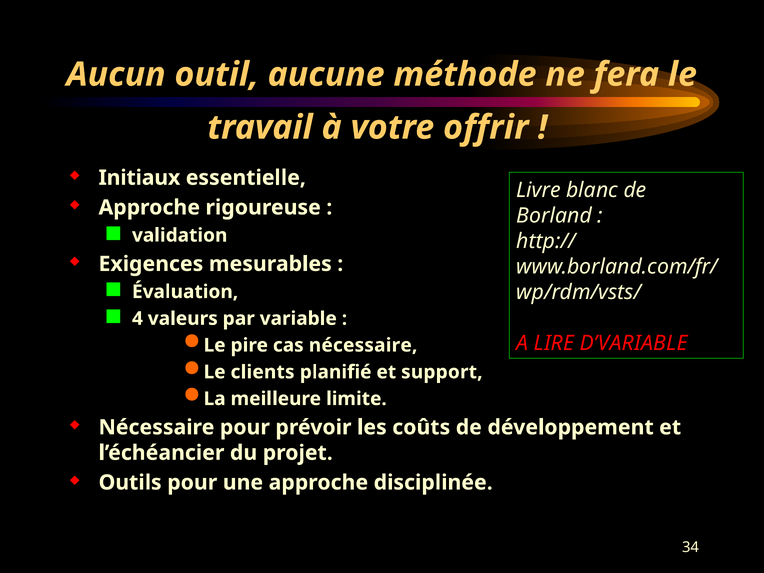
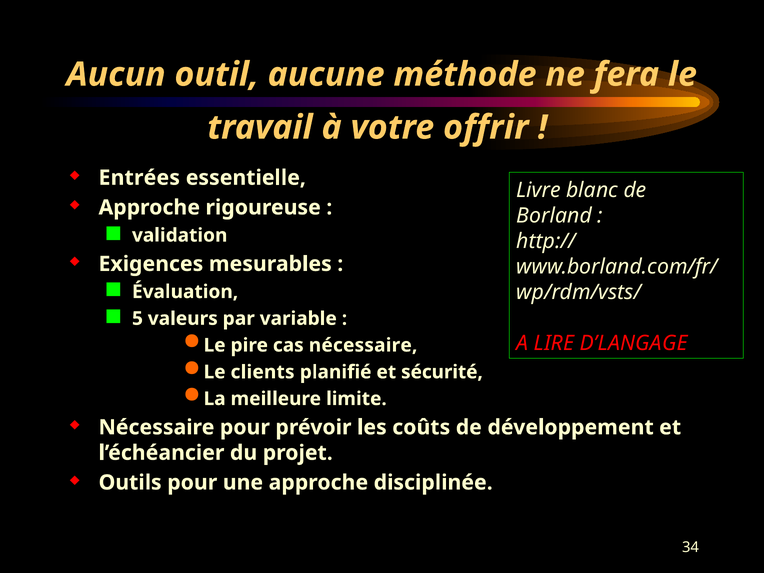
Initiaux: Initiaux -> Entrées (139, 178)
4: 4 -> 5 (137, 319)
D’VARIABLE: D’VARIABLE -> D’LANGAGE (634, 343)
support: support -> sécurité (442, 372)
